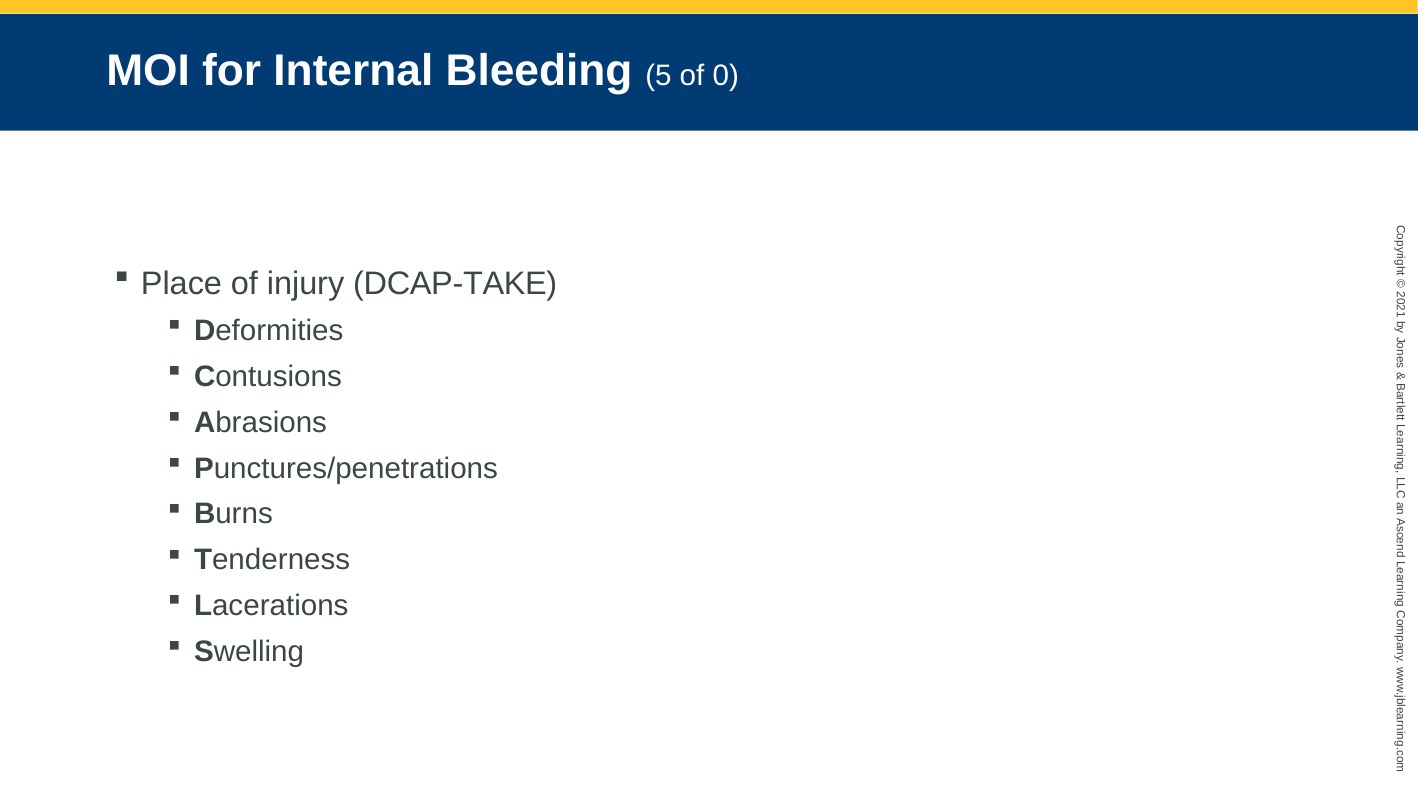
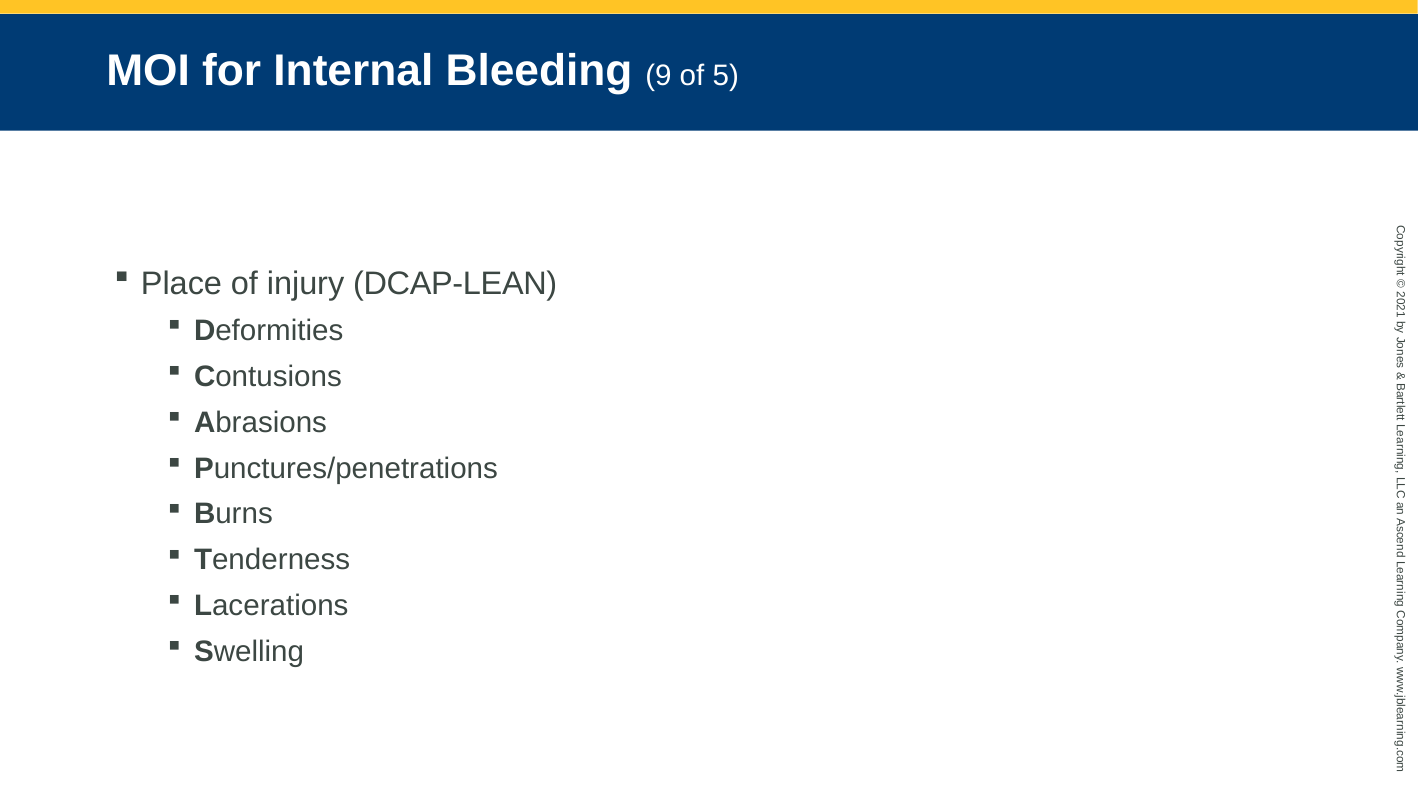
5: 5 -> 9 (658, 76)
of 0: 0 -> 5 (726, 76)
DCAP-TAKE: DCAP-TAKE -> DCAP-LEAN (455, 283)
